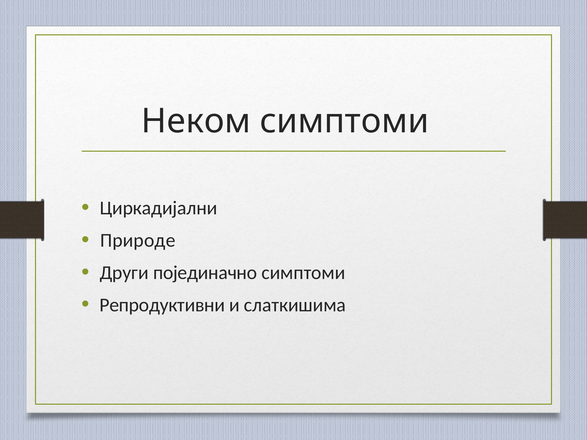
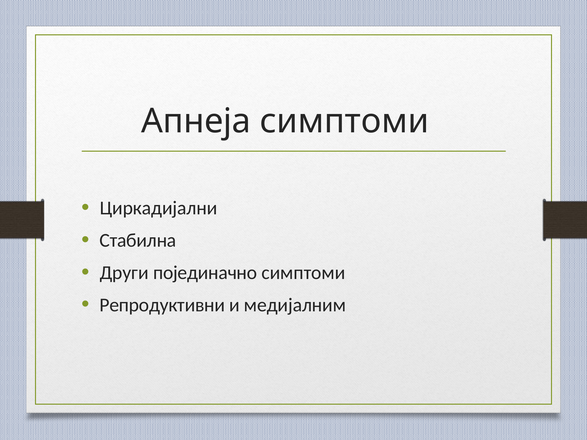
Неком: Неком -> Апнеjа (196, 121)
Природе: Природе -> Стабилна (138, 241)
слаткишима: слаткишима -> медијалним (295, 305)
